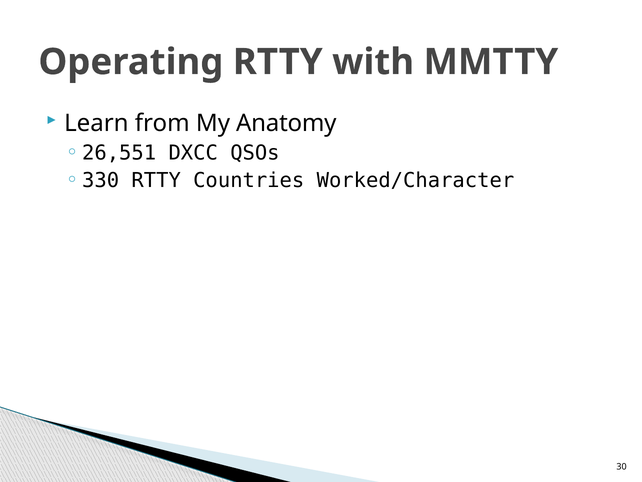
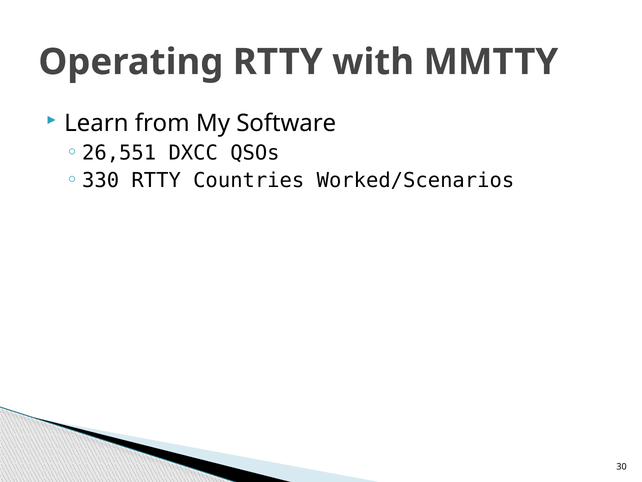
Anatomy: Anatomy -> Software (286, 123)
Worked/Character: Worked/Character -> Worked/Scenarios (415, 180)
